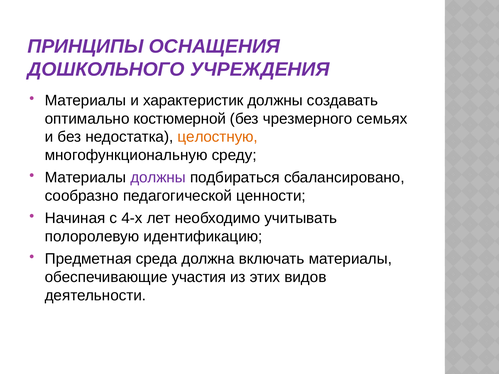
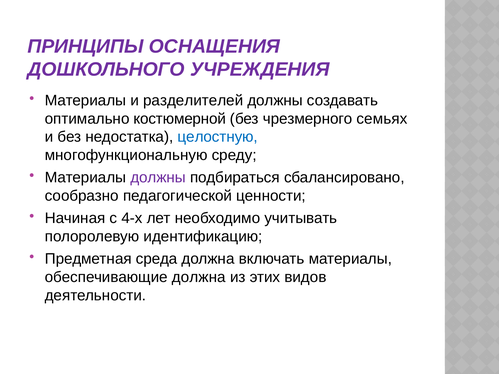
характеристик: характеристик -> разделителей (193, 100)
целостную colour: orange -> blue (218, 137)
обеспечивающие участия: участия -> должна (199, 277)
